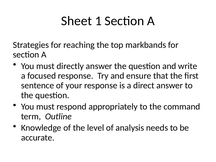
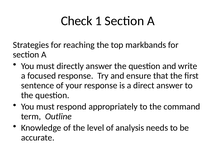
Sheet: Sheet -> Check (77, 21)
